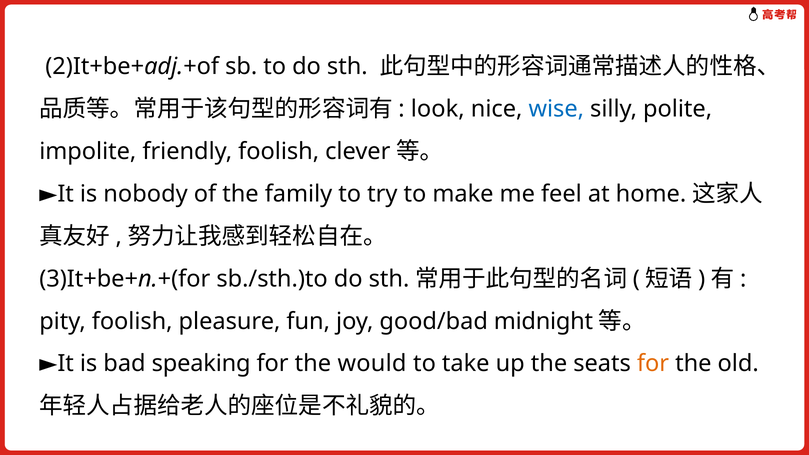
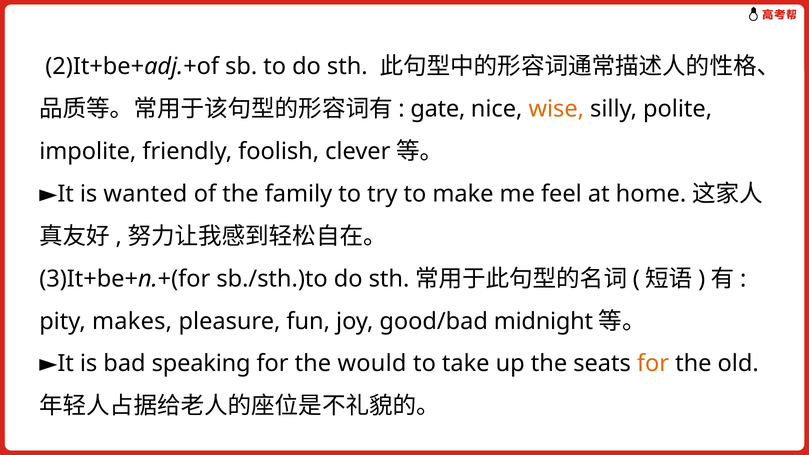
look: look -> gate (438, 109)
wise colour: blue -> orange (556, 109)
nobody: nobody -> wanted (145, 194)
pity foolish: foolish -> makes (132, 321)
